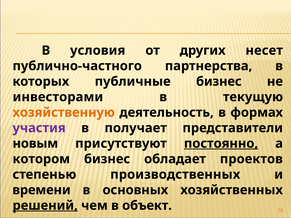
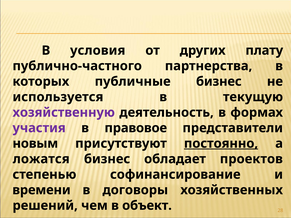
несет: несет -> плату (264, 50)
инвесторами: инвесторами -> используется (58, 97)
хозяйственную colour: orange -> purple (64, 113)
получает: получает -> правовое (136, 128)
котором: котором -> ложатся (41, 159)
производственных: производственных -> софинансирование (175, 175)
основных: основных -> договоры (135, 190)
решений underline: present -> none (45, 206)
